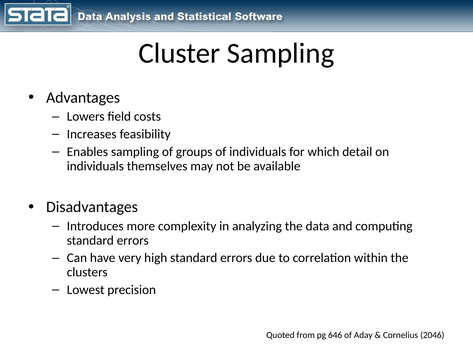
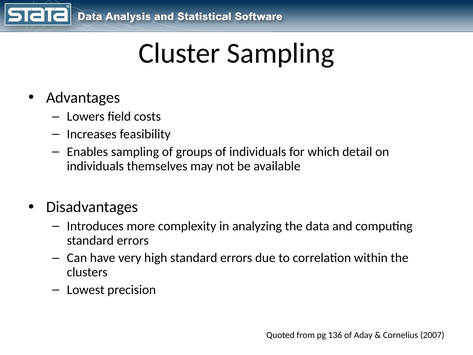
646: 646 -> 136 (335, 335)
2046: 2046 -> 2007 (432, 335)
